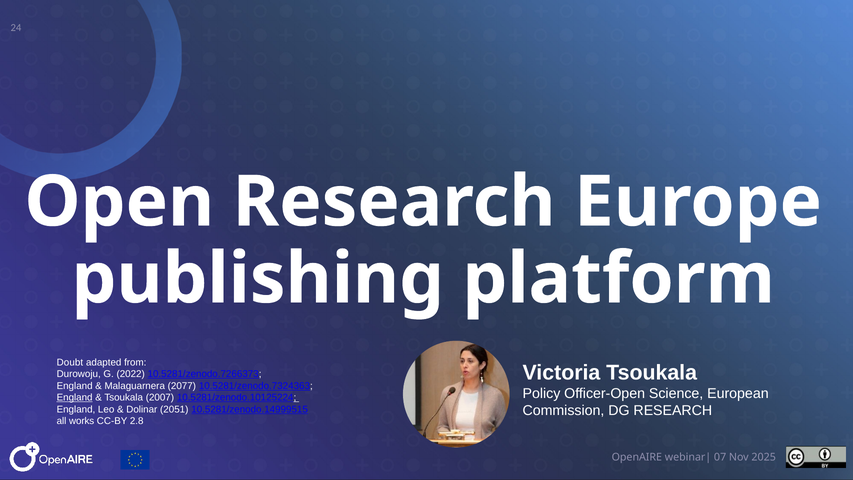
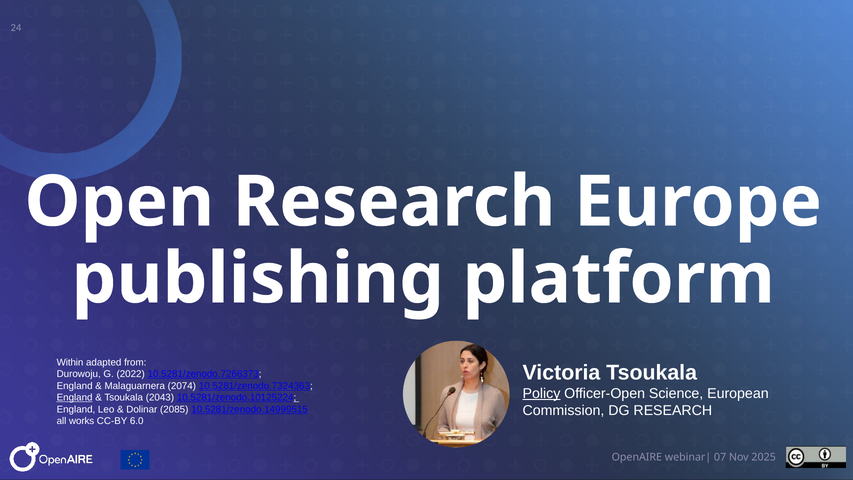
Doubt: Doubt -> Within (70, 362)
2077: 2077 -> 2074 (182, 386)
Policy underline: none -> present (541, 393)
2007: 2007 -> 2043 (160, 397)
2051: 2051 -> 2085 (174, 409)
2.8: 2.8 -> 6.0 (137, 421)
